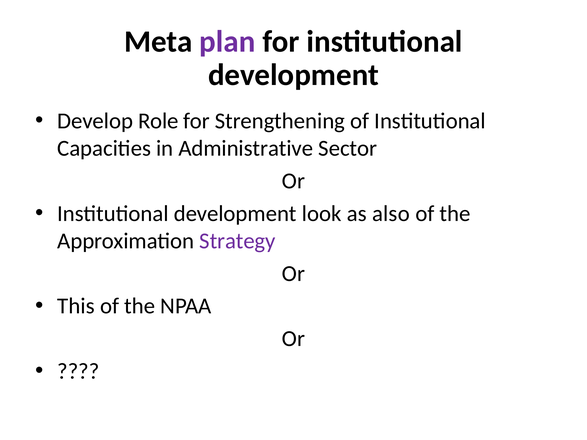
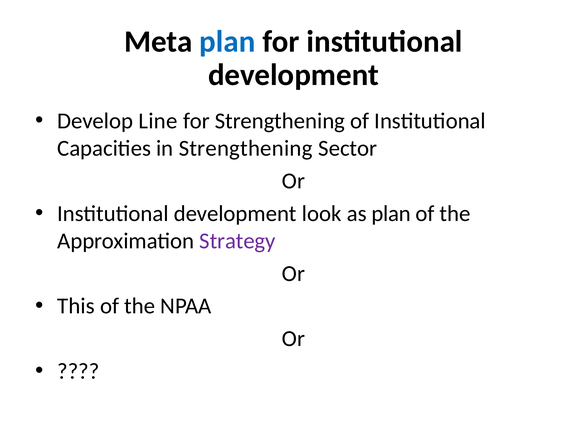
plan colour: purple -> blue (227, 42)
Role: Role -> Line (158, 121)
in Administrative: Administrative -> Strengthening (246, 148)
as also: also -> plan (391, 214)
